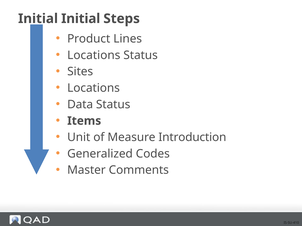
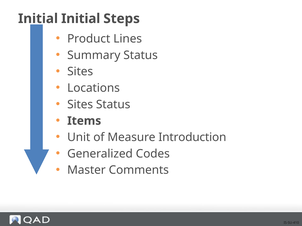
Locations: Locations -> Summary (94, 55)
Data: Data -> Sites (80, 105)
